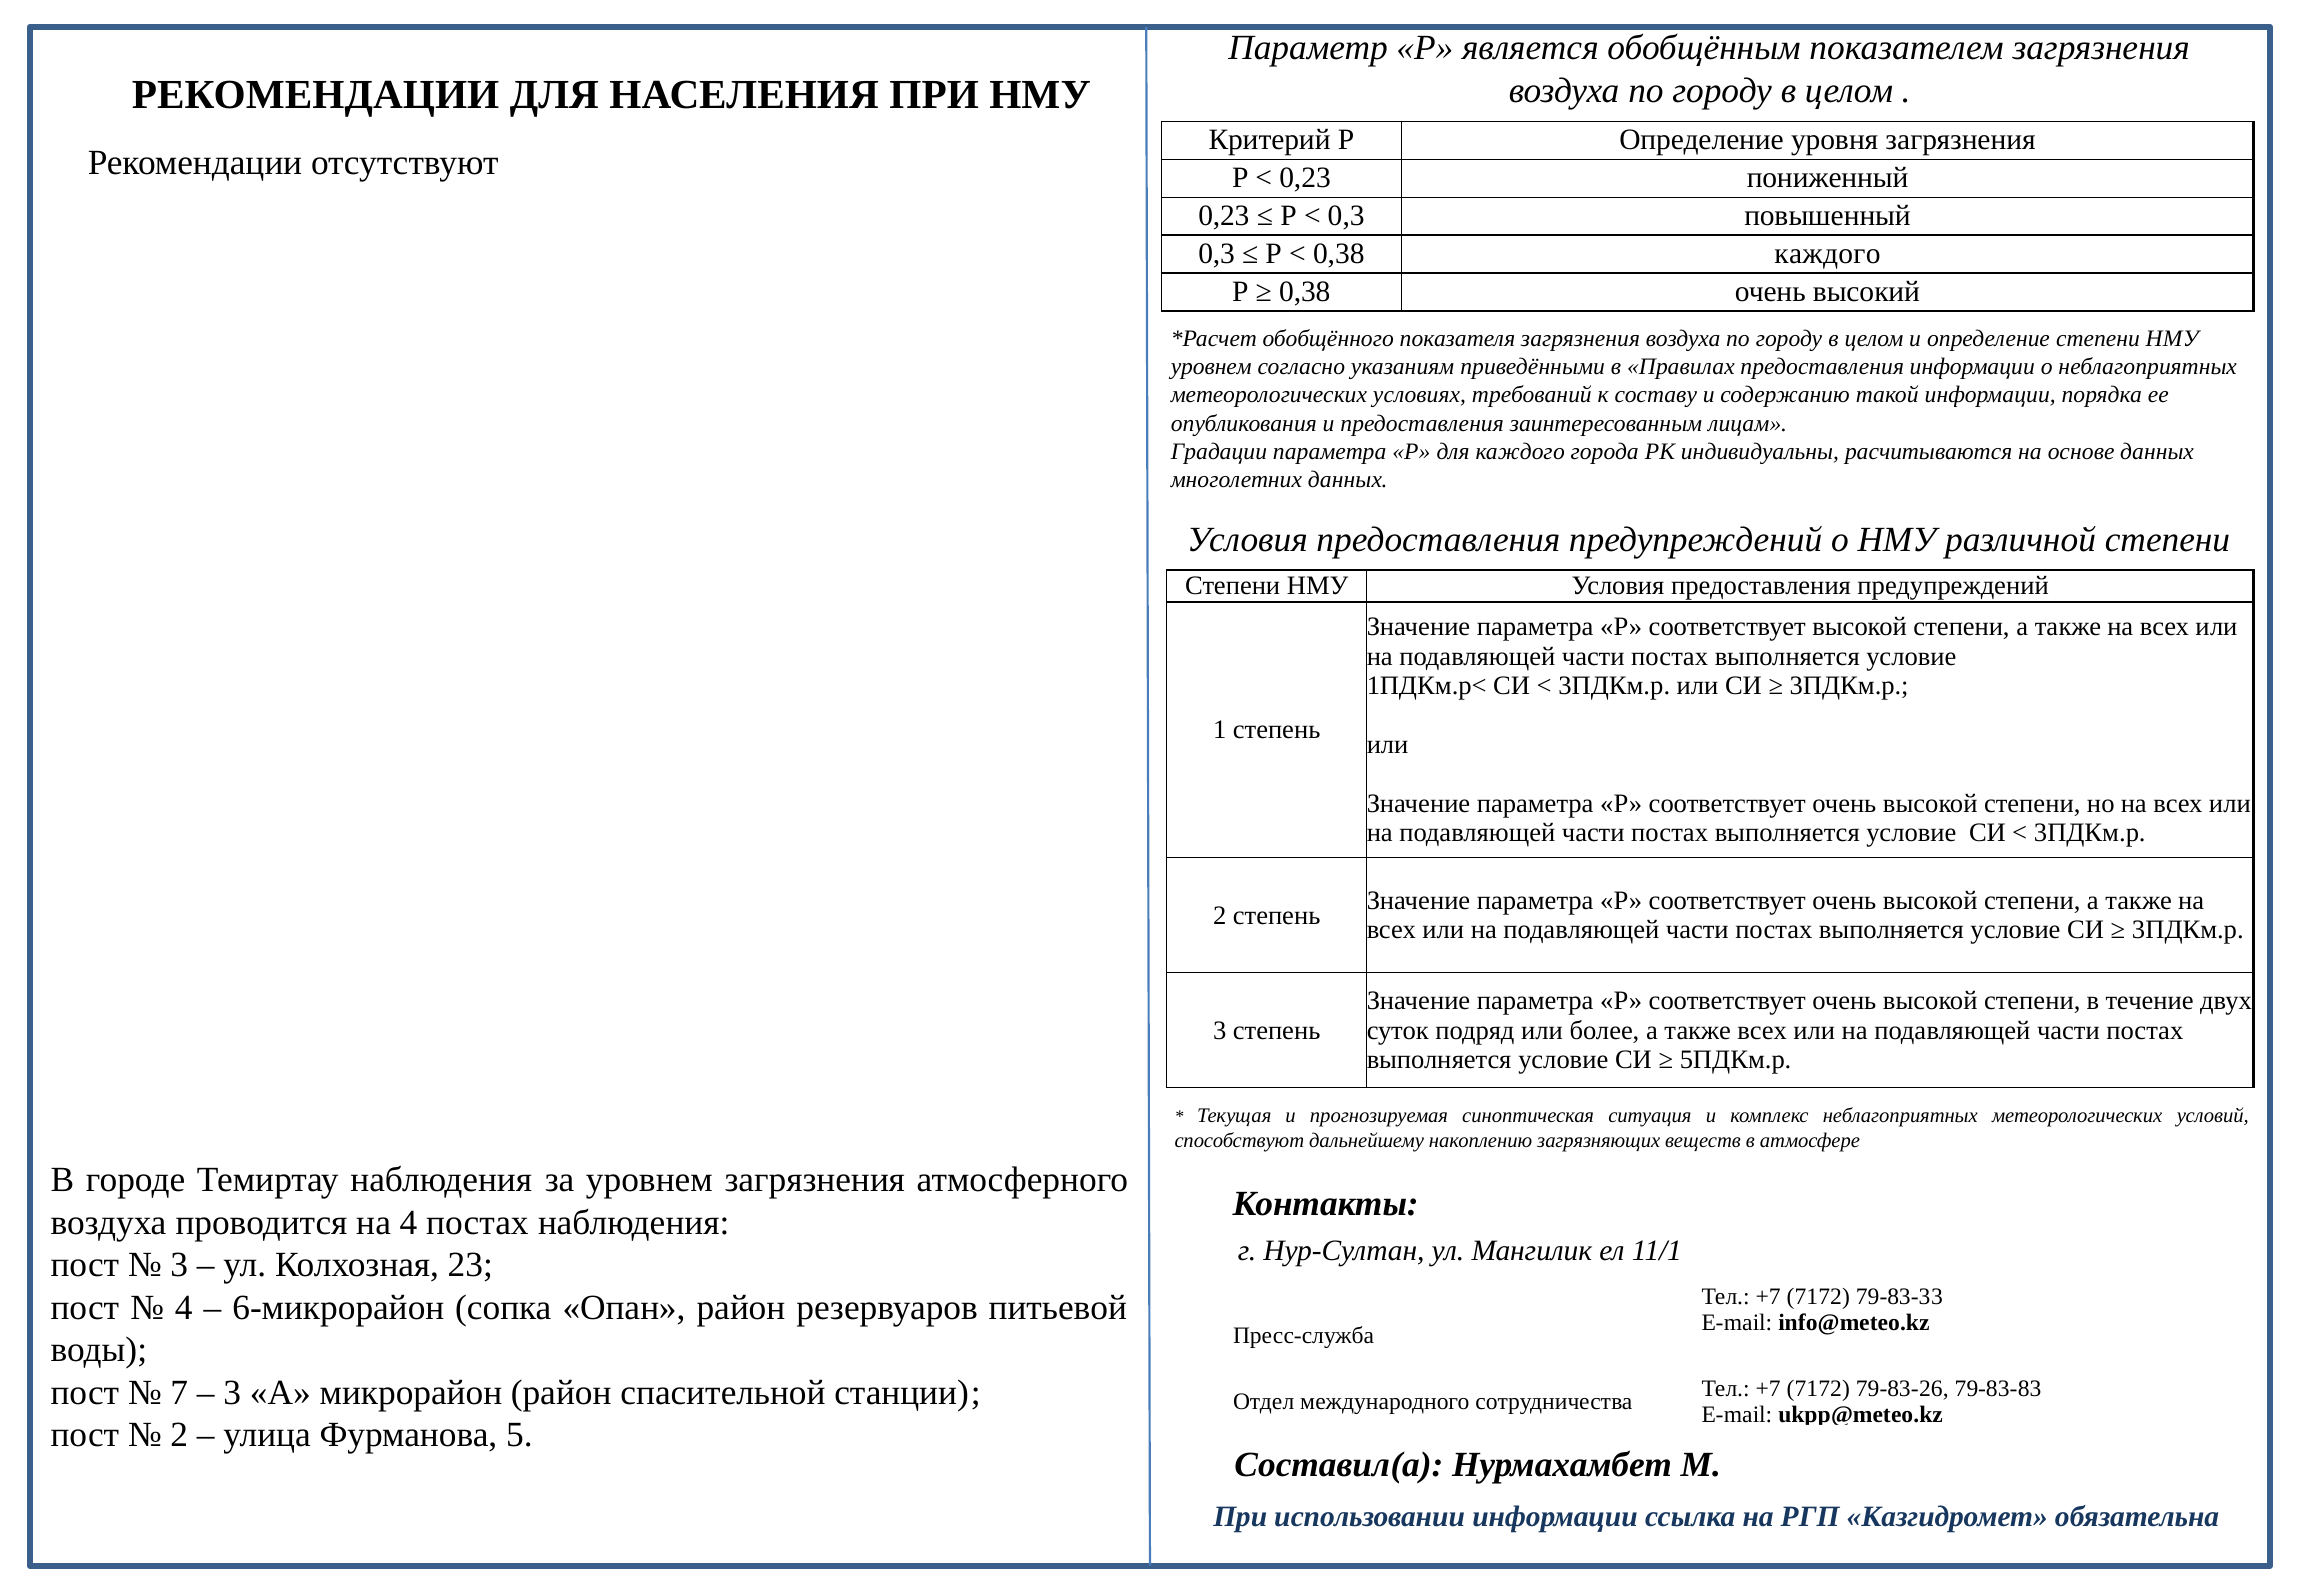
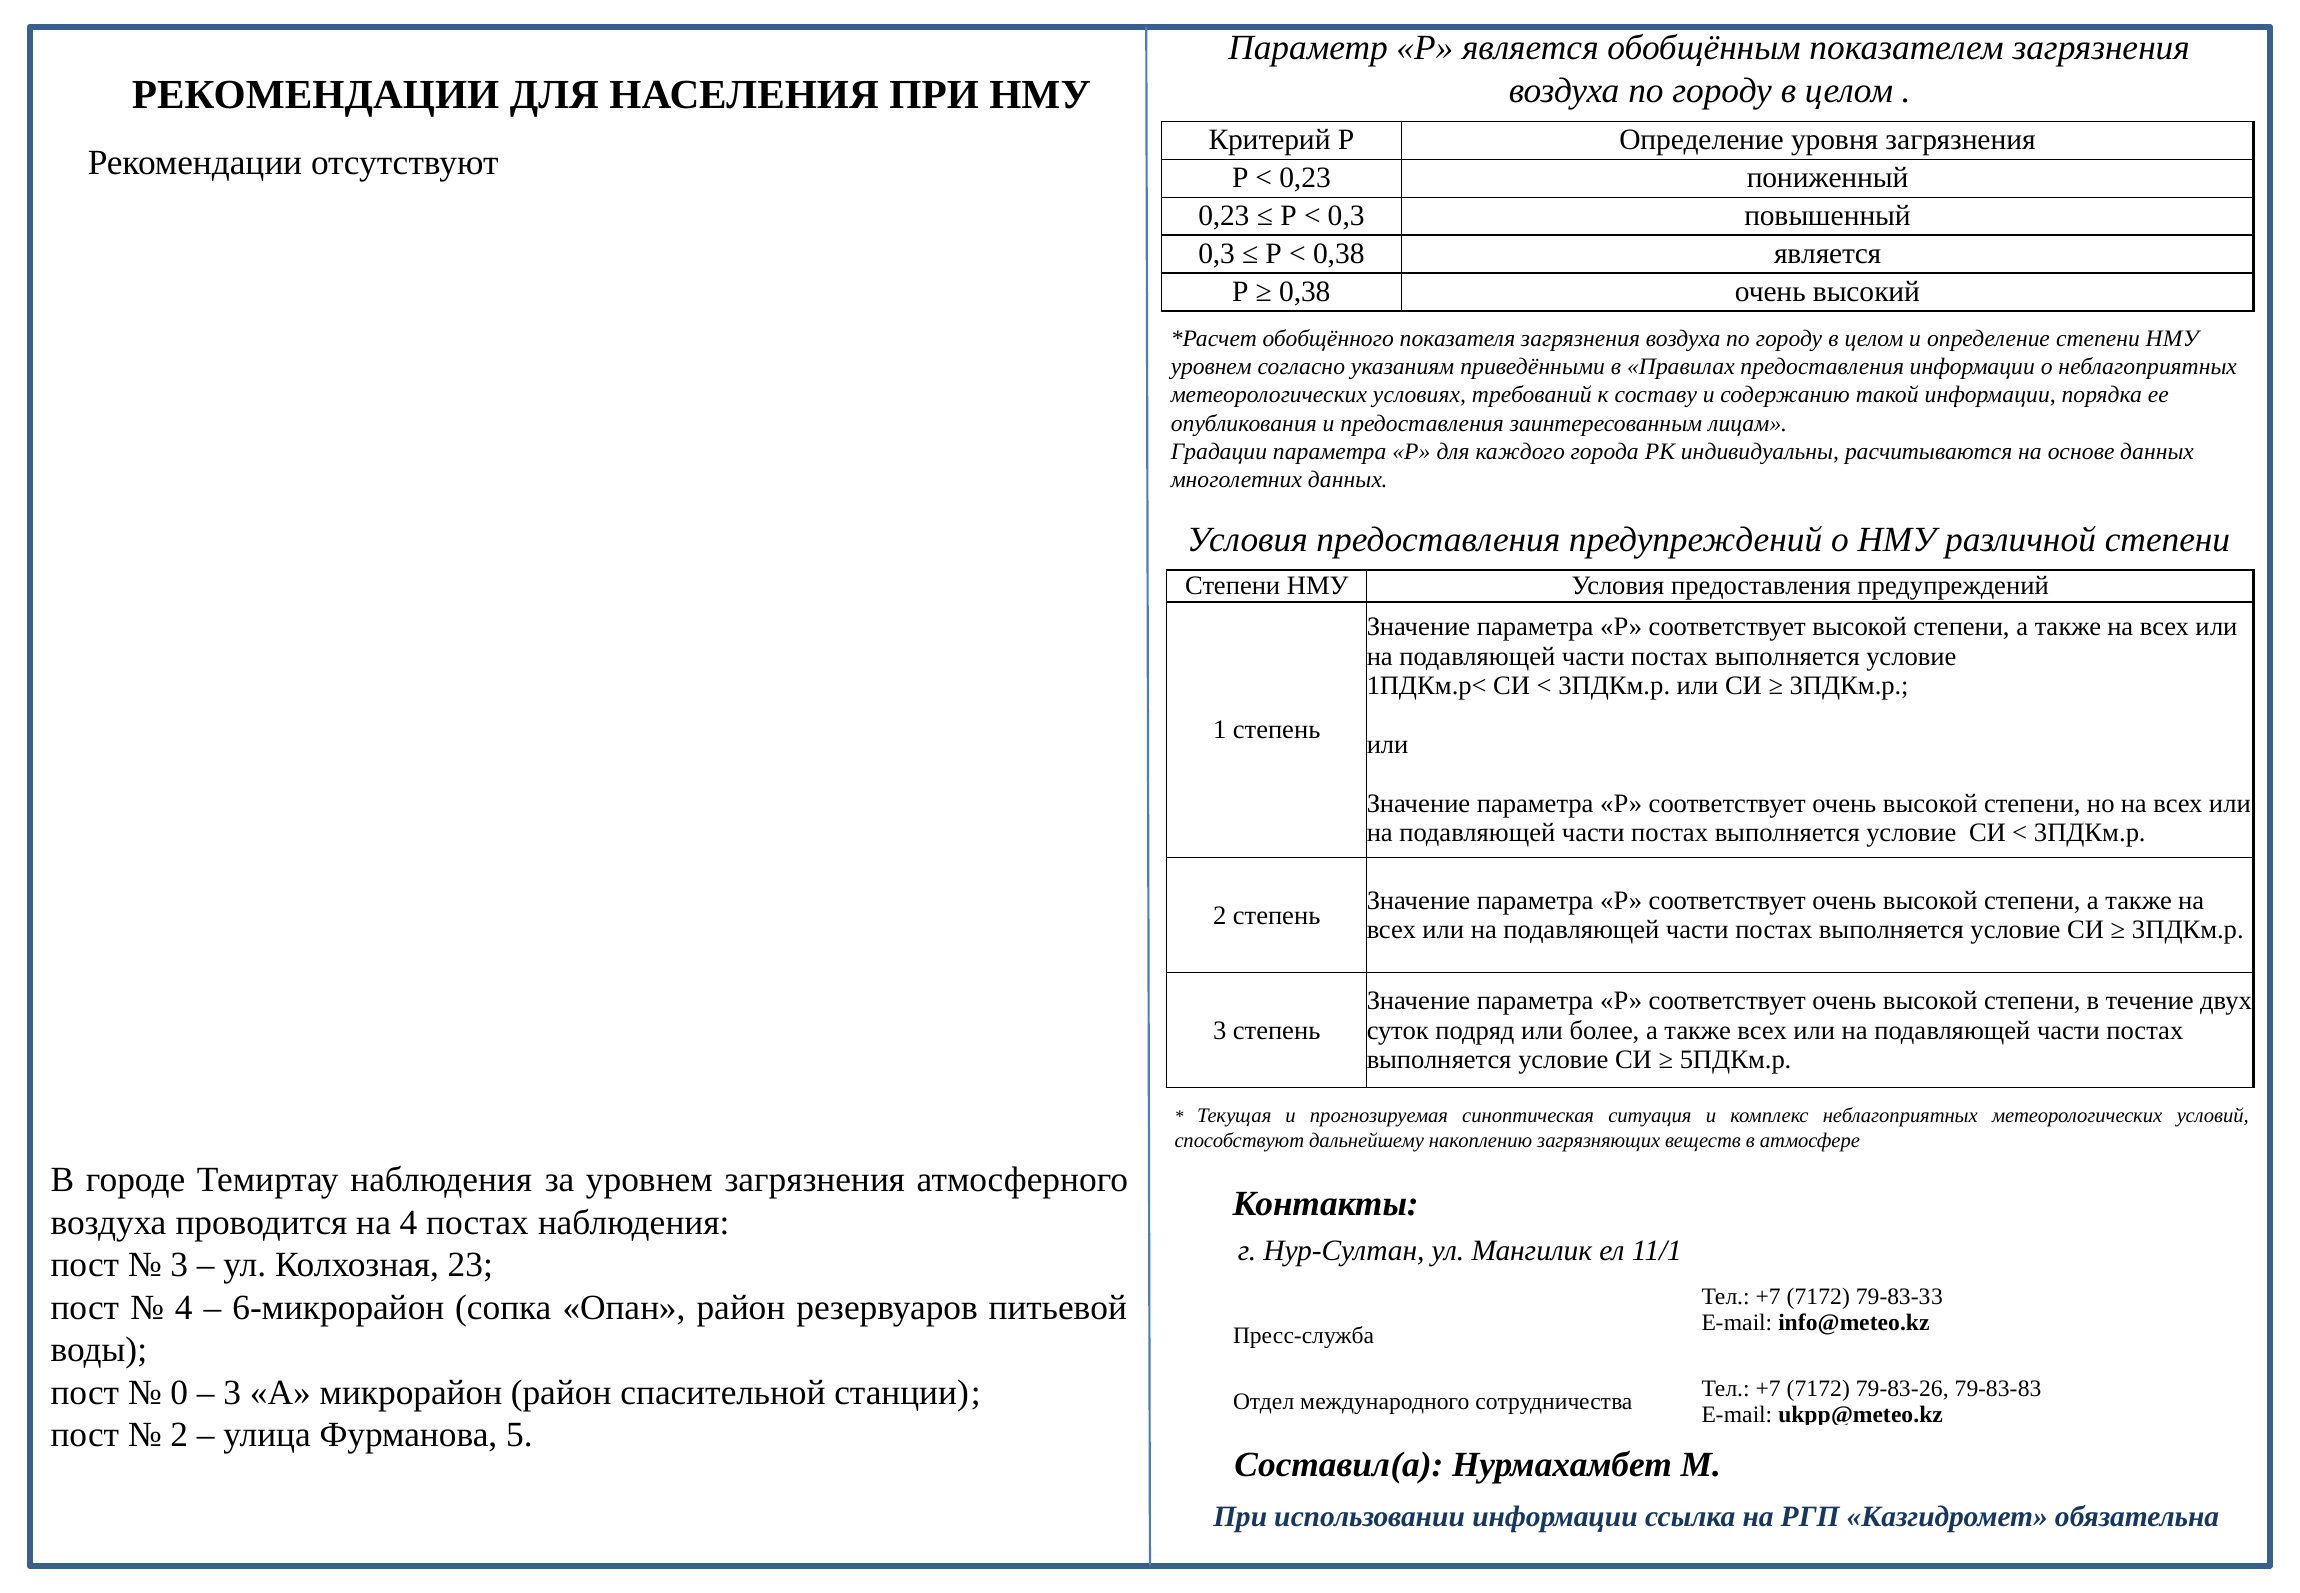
0,38 каждого: каждого -> является (1828, 254)
7: 7 -> 0 (179, 1392)
